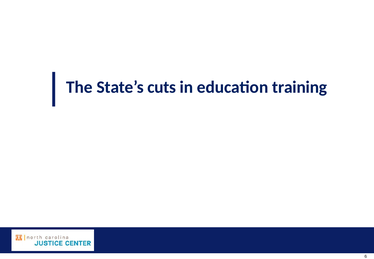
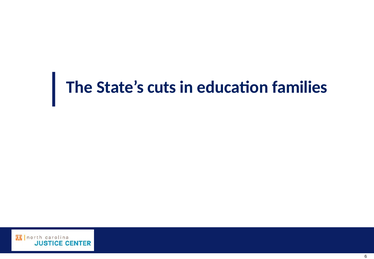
training: training -> families (300, 87)
